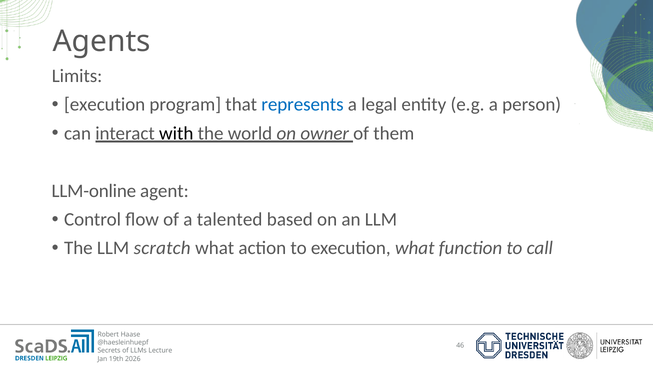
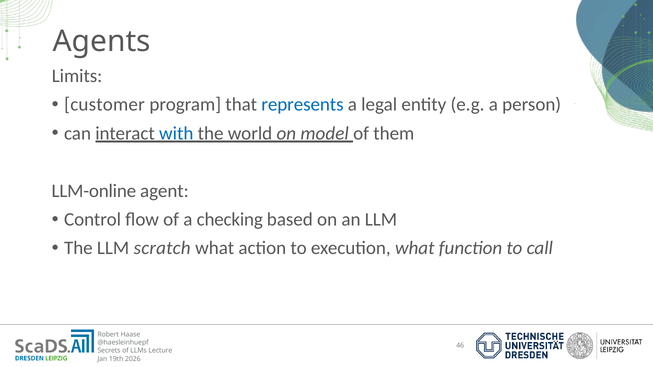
execution: execution -> customer (105, 105)
with colour: black -> blue (176, 134)
owner: owner -> model (325, 134)
talented: talented -> checking (230, 220)
